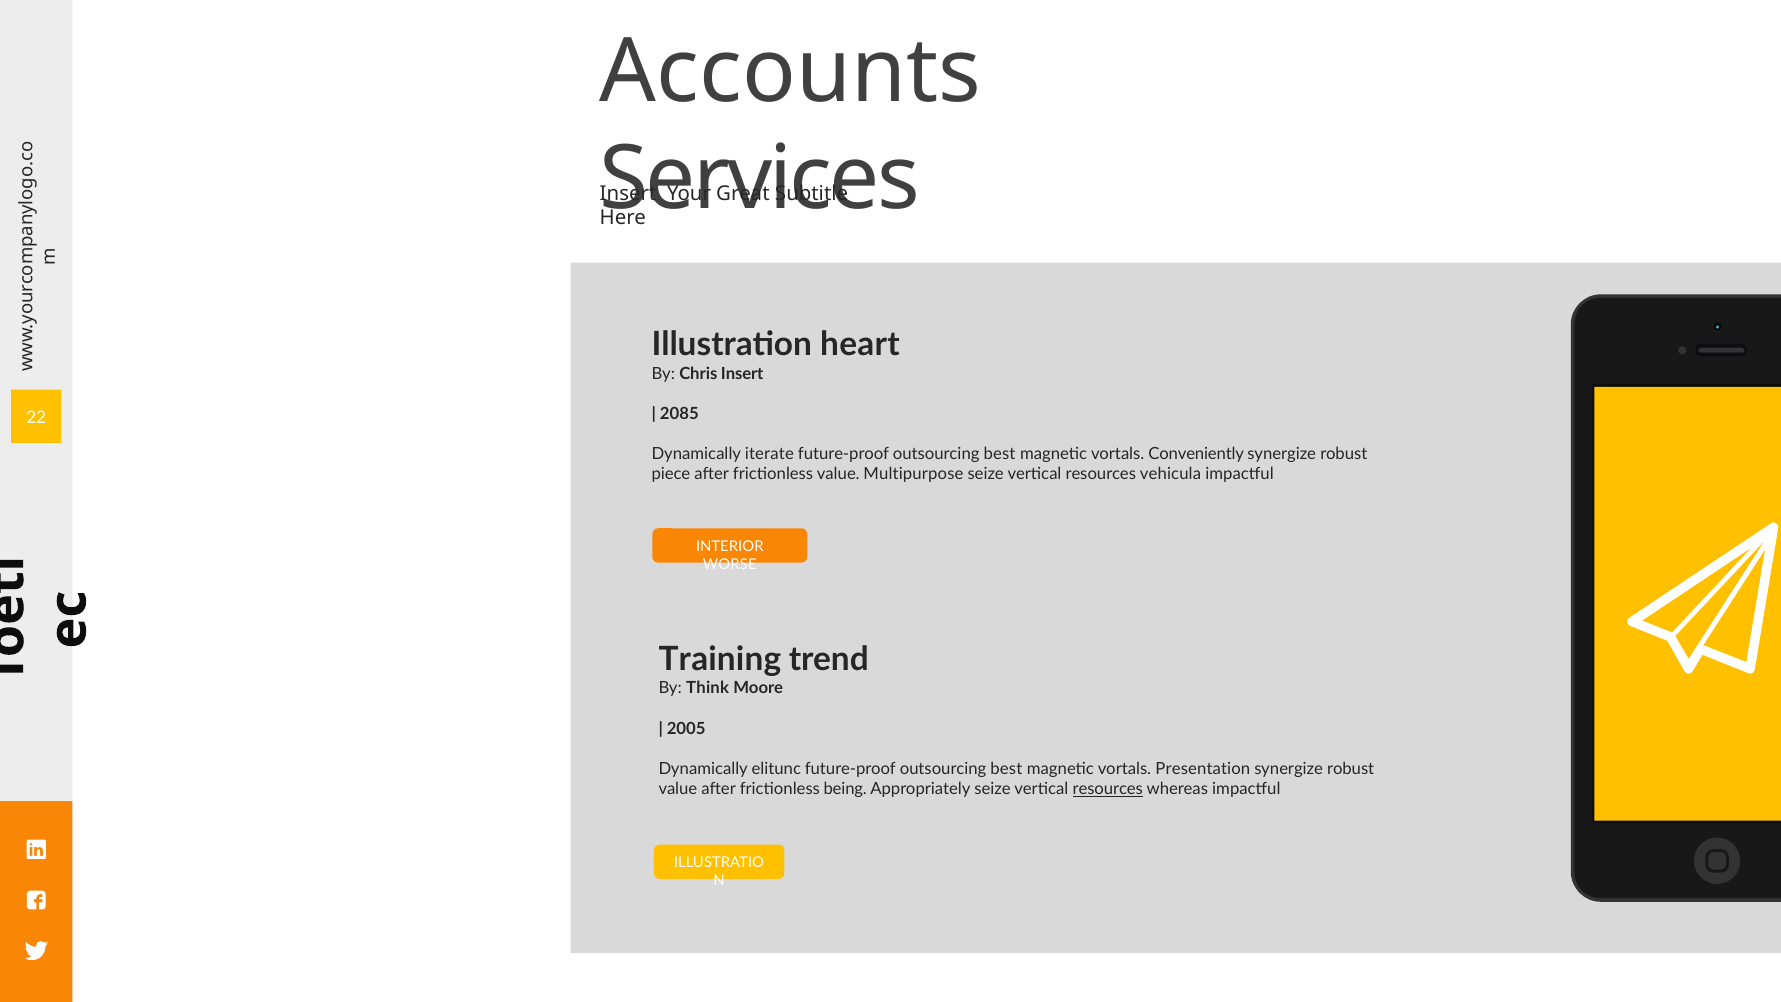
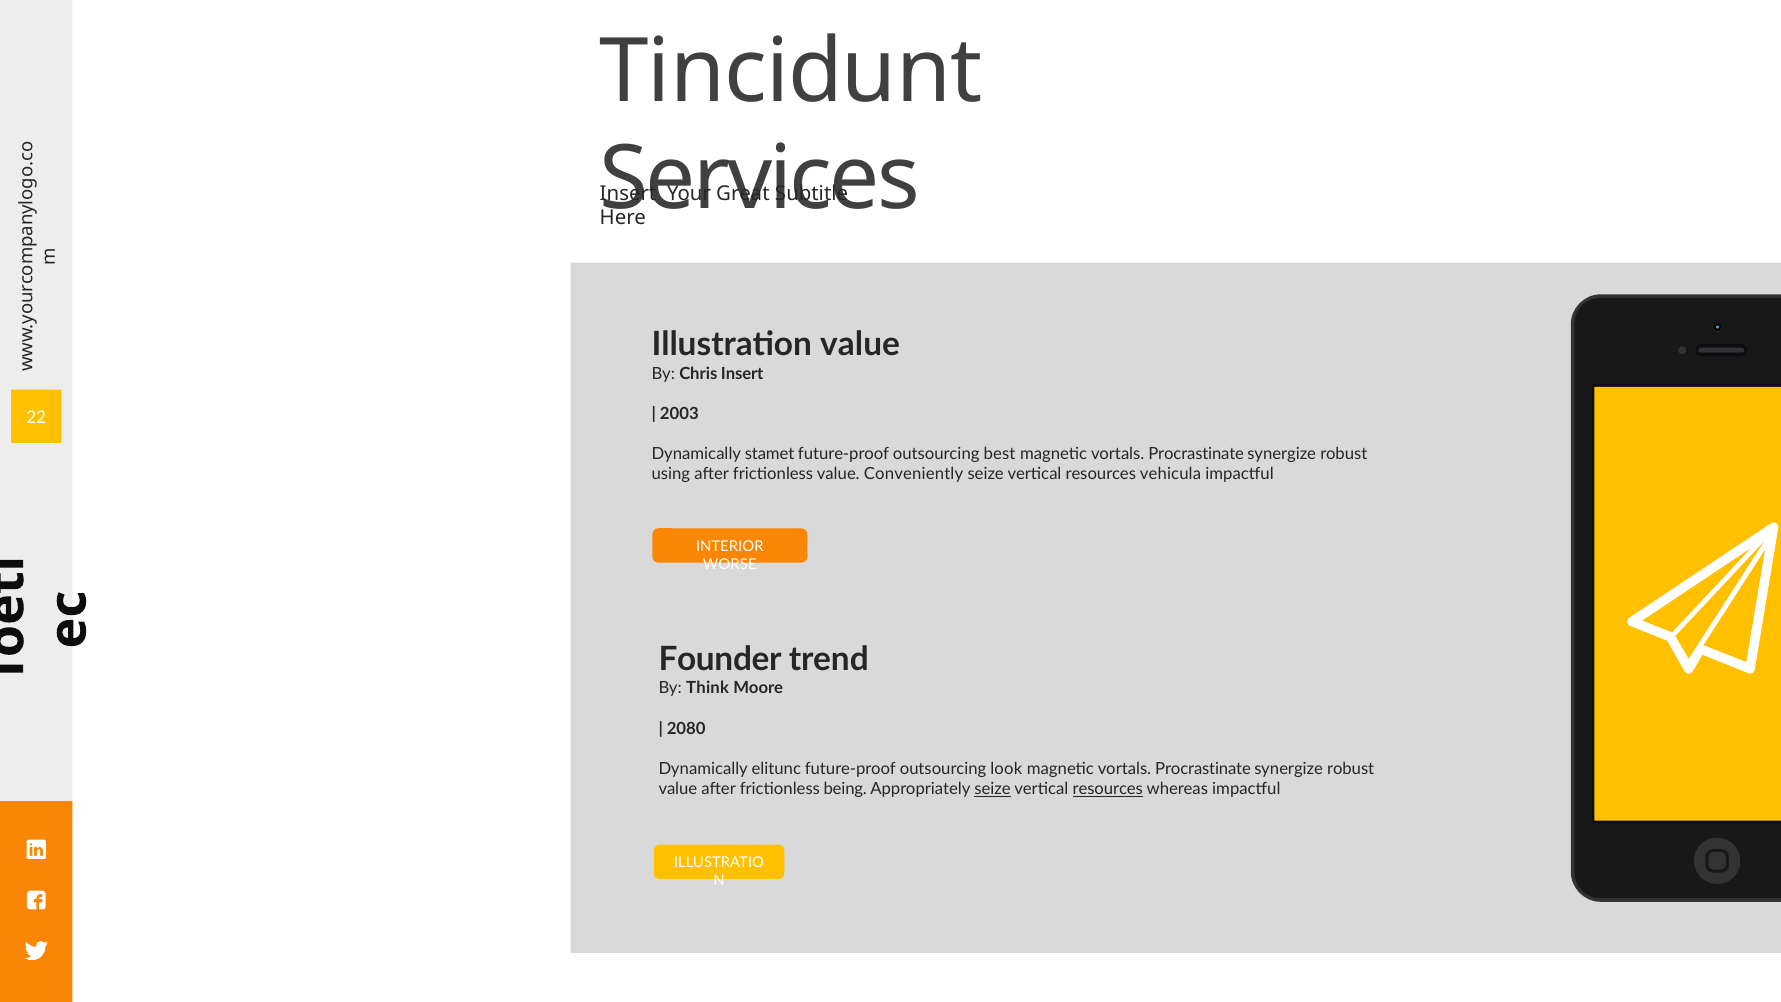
Accounts: Accounts -> Tincidunt (791, 72)
Illustration heart: heart -> value (860, 345)
2085: 2085 -> 2003 (679, 414)
iterate: iterate -> stamet (770, 454)
Conveniently: Conveniently -> Procrastinate (1196, 454)
piece: piece -> using (671, 474)
Multipurpose: Multipurpose -> Conveniently (913, 474)
Training: Training -> Founder (720, 659)
2005: 2005 -> 2080 (686, 728)
best: best -> look (1006, 769)
Presentation: Presentation -> Procrastinate (1203, 769)
seize underline: none -> present (992, 789)
